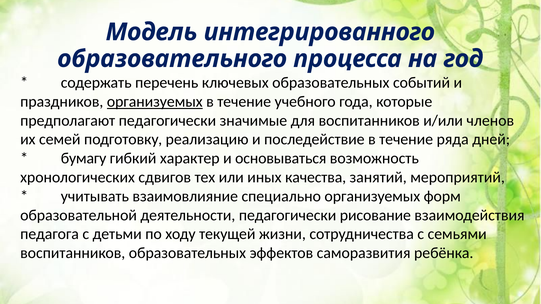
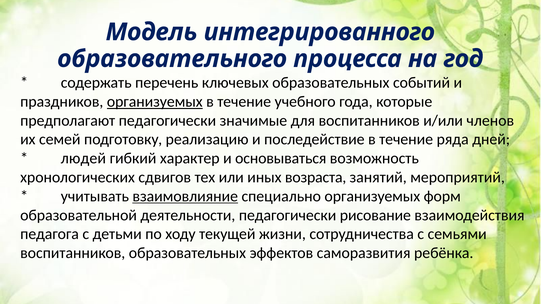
бумагу: бумагу -> людей (83, 159)
качества: качества -> возраста (316, 177)
взаимовлияние underline: none -> present (185, 196)
